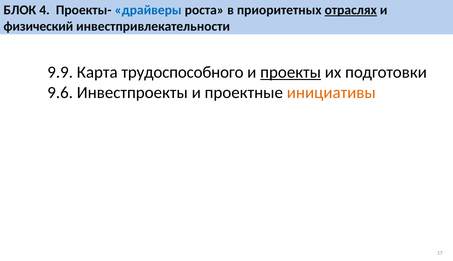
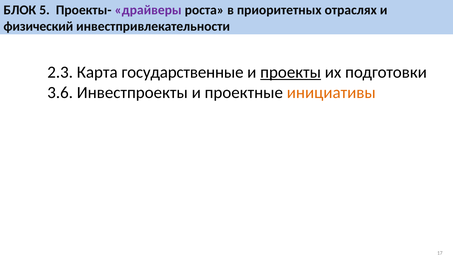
4: 4 -> 5 (45, 10)
драйверы colour: blue -> purple (148, 10)
отраслях underline: present -> none (351, 10)
9.9: 9.9 -> 2.3 (60, 72)
трудоспособного: трудоспособного -> государственные (182, 72)
9.6: 9.6 -> 3.6 (60, 92)
